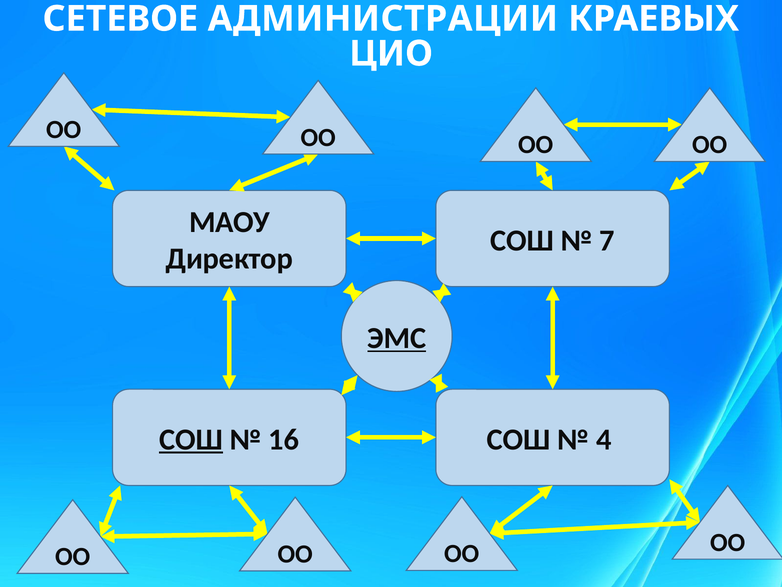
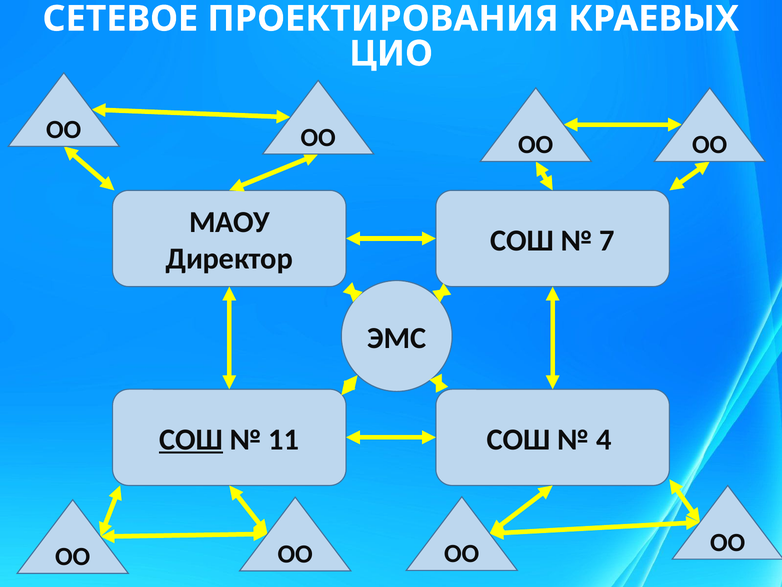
АДМИНИСТРАЦИИ: АДМИНИСТРАЦИИ -> ПРОЕКТИРОВАНИЯ (383, 19)
ЭМС underline: present -> none (397, 338)
16: 16 -> 11 (284, 439)
